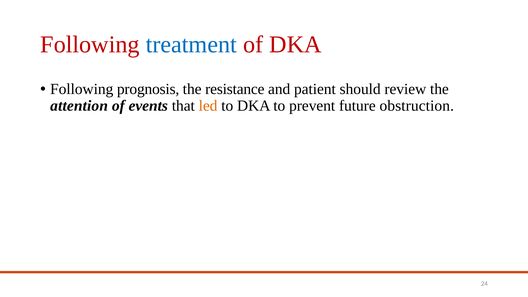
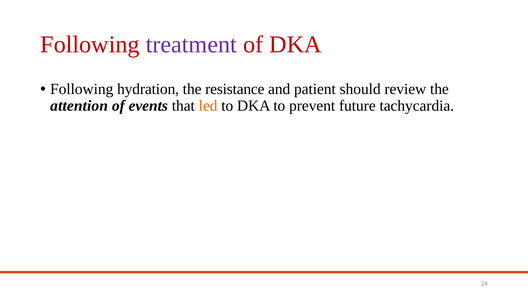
treatment colour: blue -> purple (191, 44)
prognosis: prognosis -> hydration (148, 89)
obstruction: obstruction -> tachycardia (417, 106)
